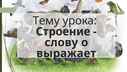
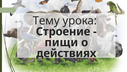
слову: слову -> пищи (61, 42)
выражает: выражает -> действиях (66, 53)
